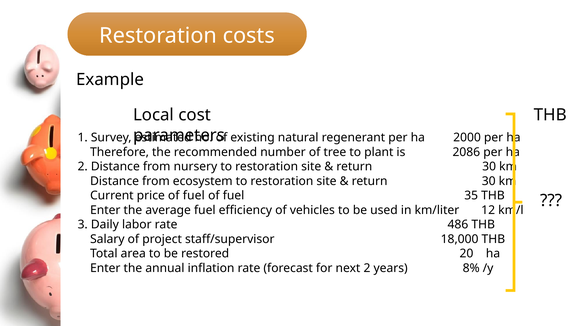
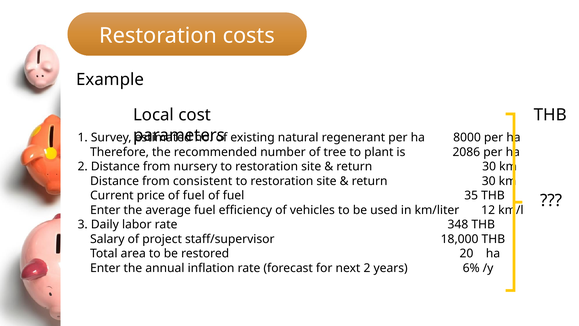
2000: 2000 -> 8000 (467, 138)
ecosystem: ecosystem -> consistent (203, 181)
486: 486 -> 348 (458, 224)
8%: 8% -> 6% (471, 268)
